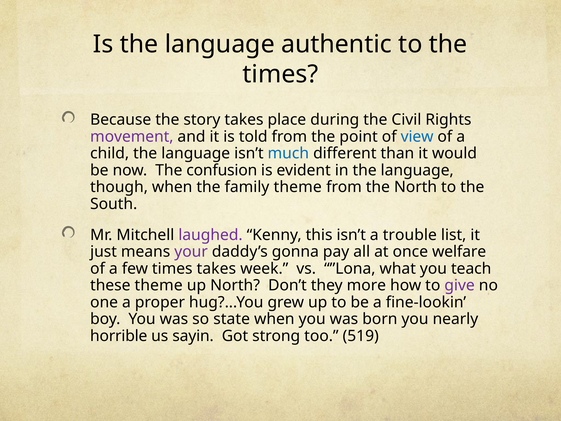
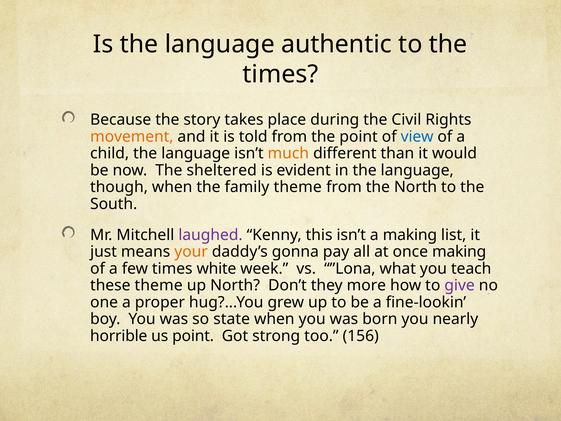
movement colour: purple -> orange (132, 137)
much colour: blue -> orange (288, 153)
confusion: confusion -> sheltered (222, 170)
a trouble: trouble -> making (410, 235)
your colour: purple -> orange (191, 252)
once welfare: welfare -> making (459, 252)
times takes: takes -> white (216, 268)
us sayin: sayin -> point (193, 336)
519: 519 -> 156 (361, 336)
